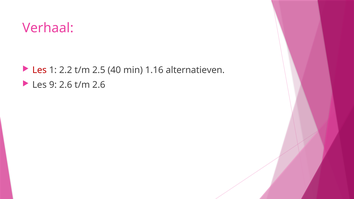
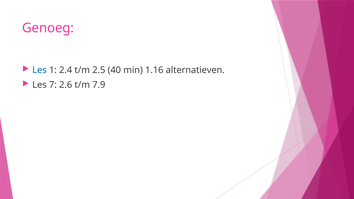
Verhaal: Verhaal -> Genoeg (48, 28)
Les colour: red -> blue (39, 70)
2.2: 2.2 -> 2.4 (66, 70)
9: 9 -> 7 (53, 85)
t/m 2.6: 2.6 -> 7.9 (99, 85)
